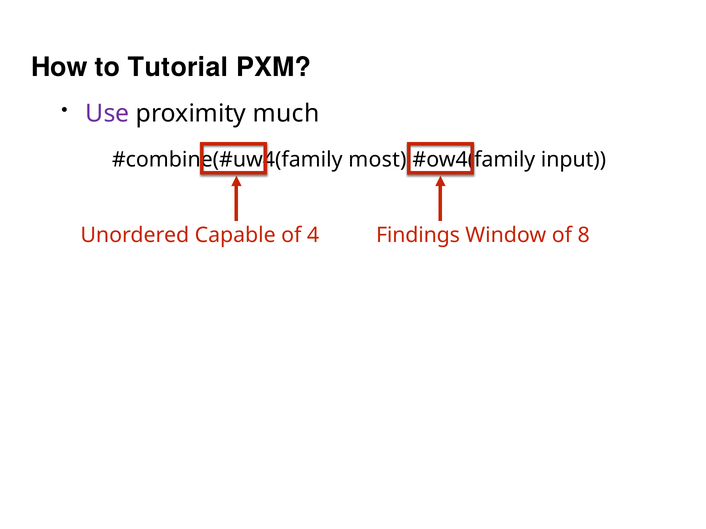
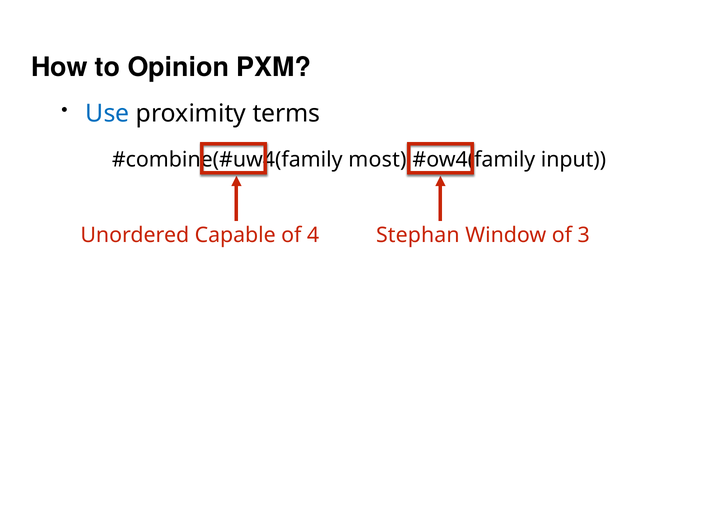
Tutorial: Tutorial -> Opinion (178, 67)
Use colour: purple -> blue (107, 114)
much: much -> terms (286, 114)
Findings: Findings -> Stephan (418, 235)
8: 8 -> 3 (584, 235)
